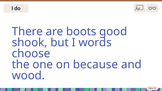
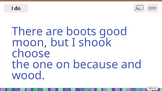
shook: shook -> moon (30, 43)
words: words -> shook (95, 43)
